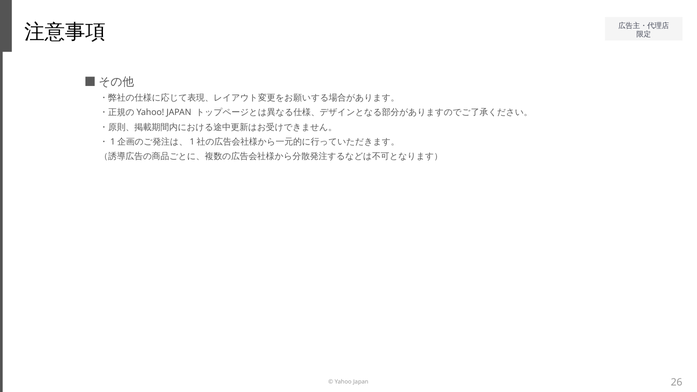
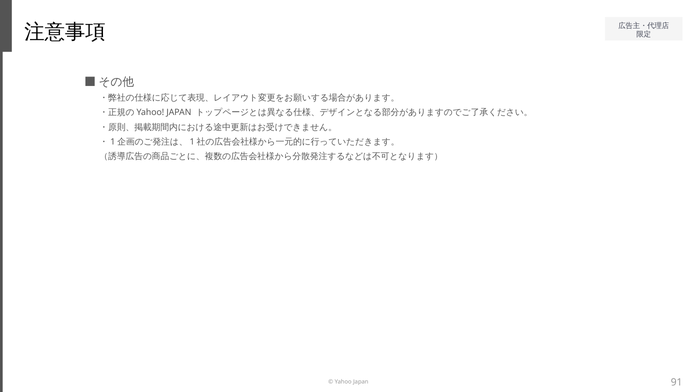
26: 26 -> 91 (677, 382)
